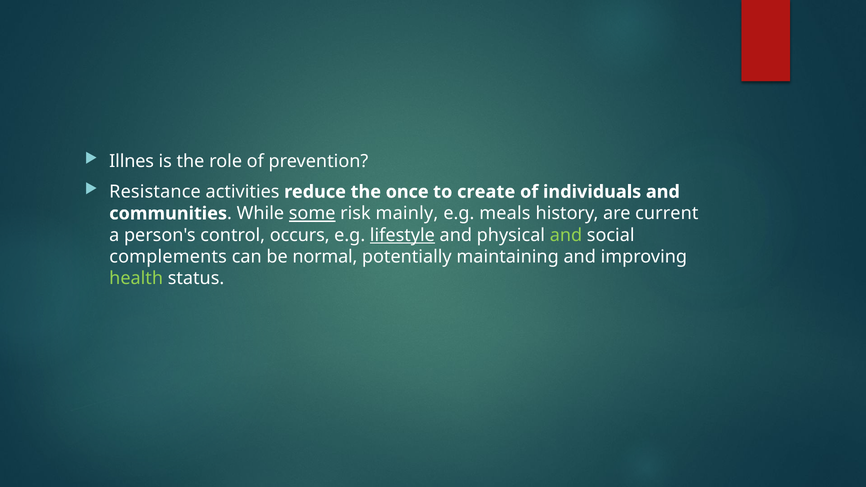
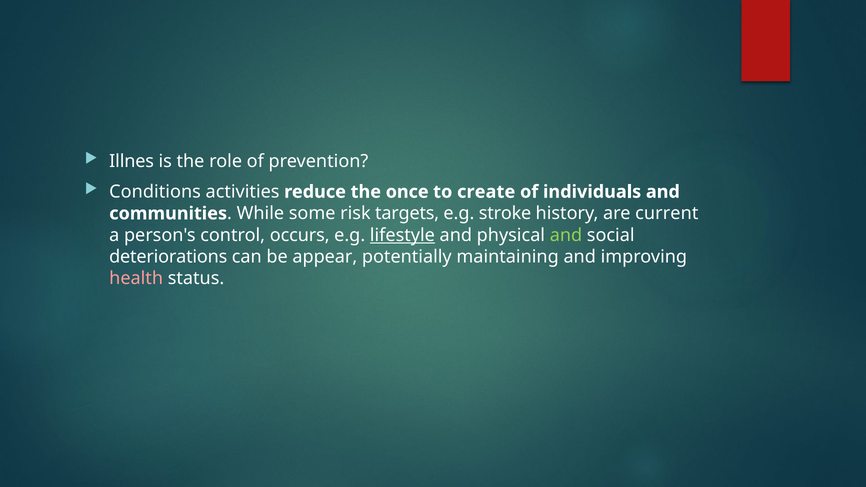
Resistance: Resistance -> Conditions (155, 192)
some underline: present -> none (312, 214)
mainly: mainly -> targets (407, 214)
meals: meals -> stroke (505, 214)
complements: complements -> deteriorations (168, 257)
normal: normal -> appear (325, 257)
health colour: light green -> pink (136, 278)
